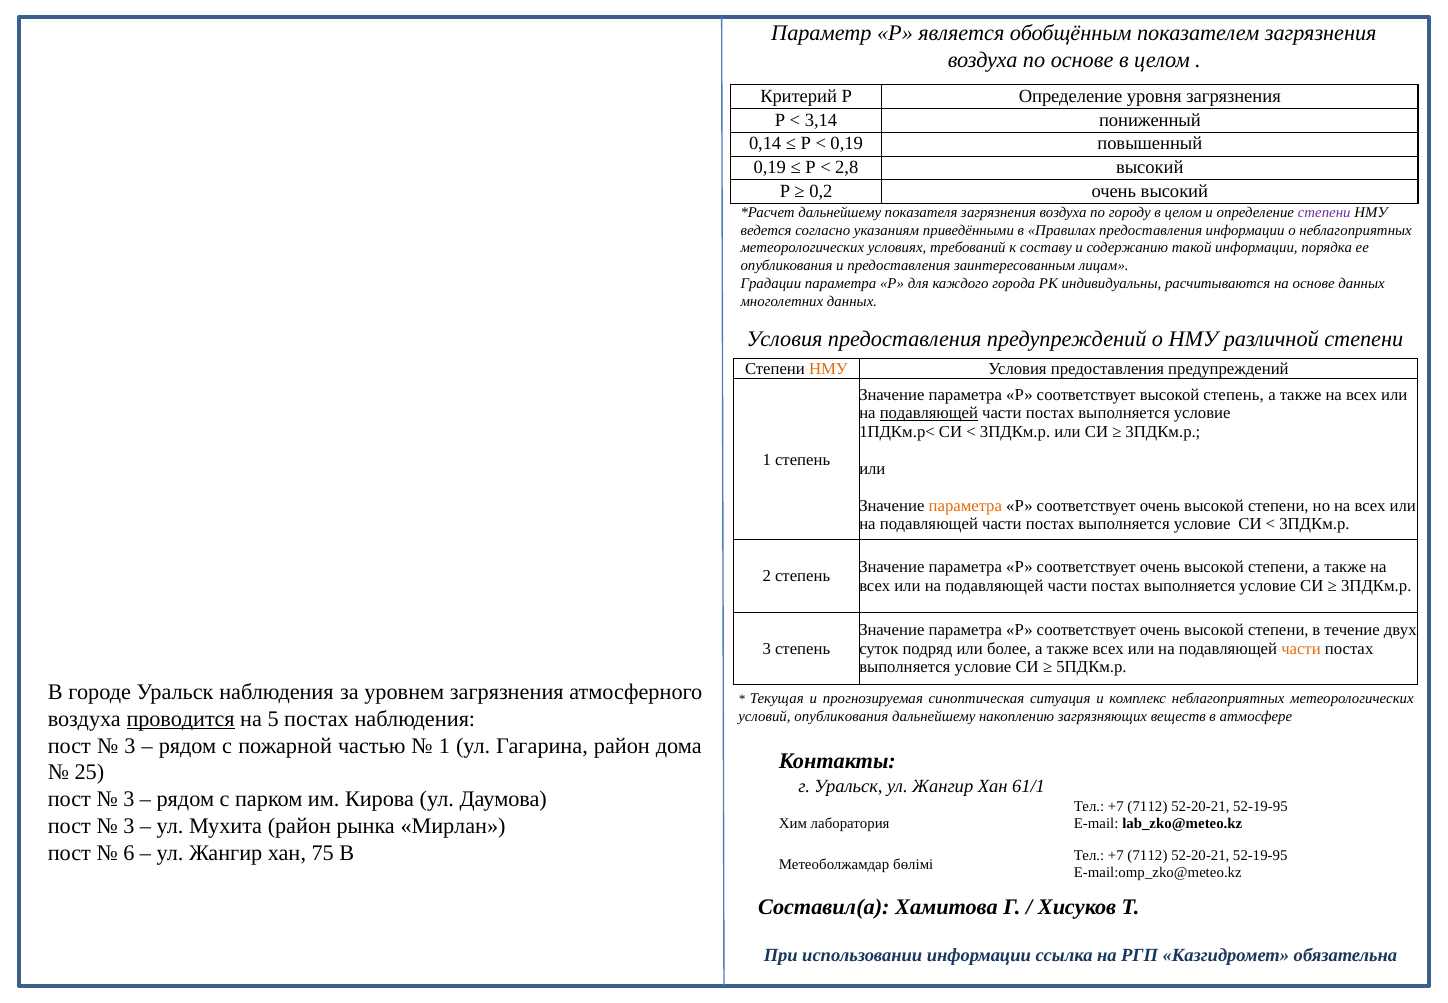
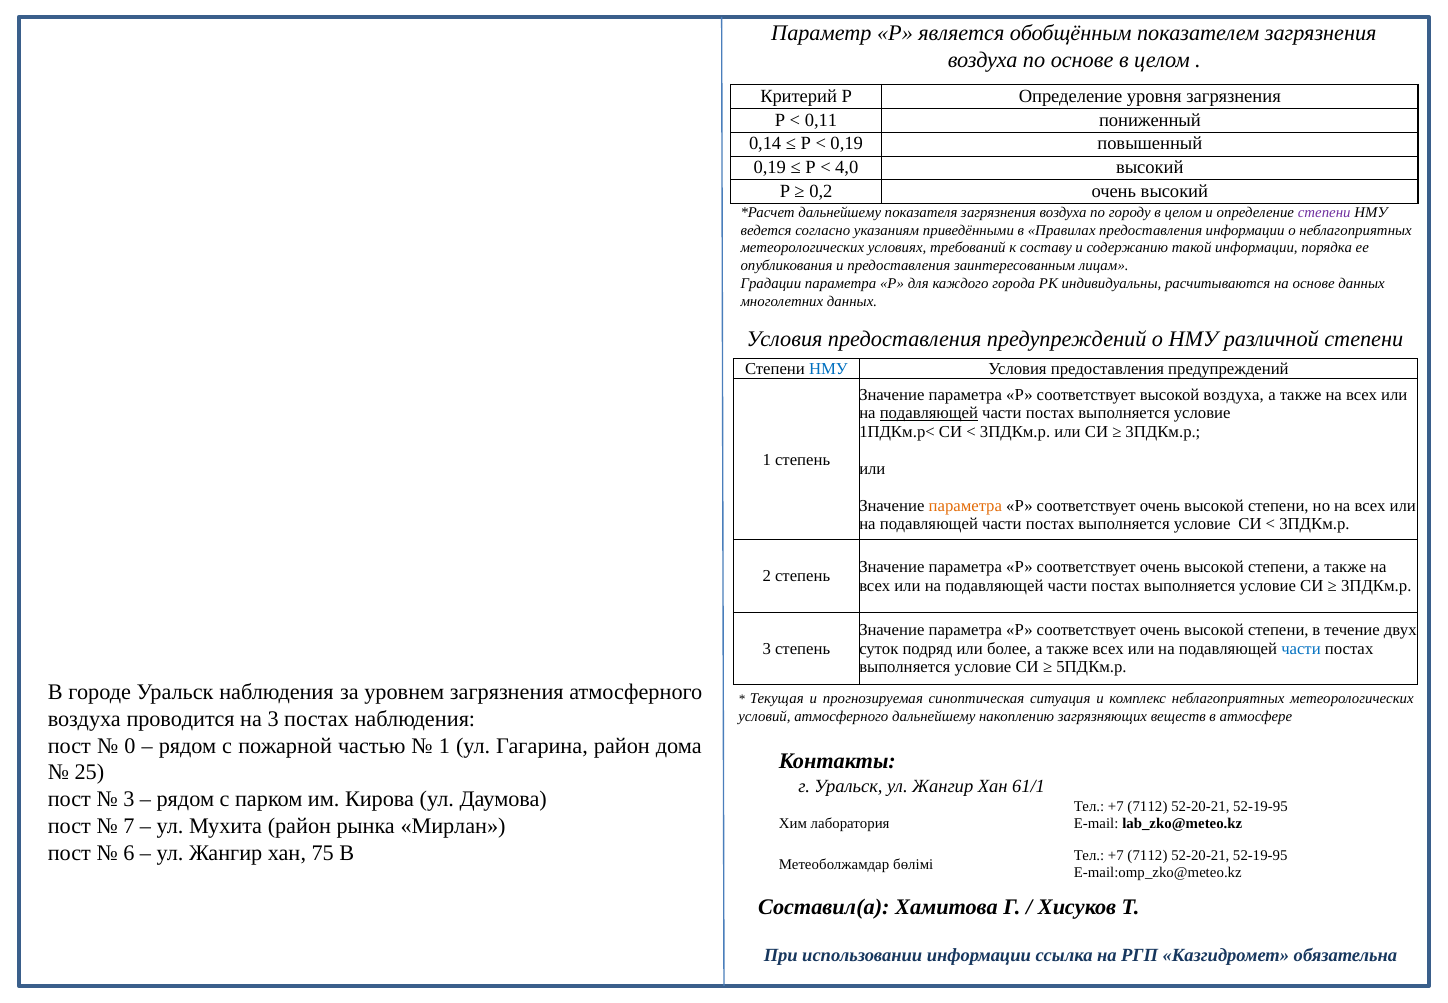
3,14: 3,14 -> 0,11 (821, 120)
2,8: 2,8 -> 4,0 (847, 168)
НМУ colour: orange -> blue (828, 369)
высокой степень: степень -> воздуха (1234, 394)
части colour: orange -> blue (1301, 648)
проводится underline: present -> none (181, 719)
на 5: 5 -> 3 (273, 719)
условий опубликования: опубликования -> атмосферного (841, 716)
3: 3 -> 0 (130, 745)
3: 3 -> 7 (129, 826)
